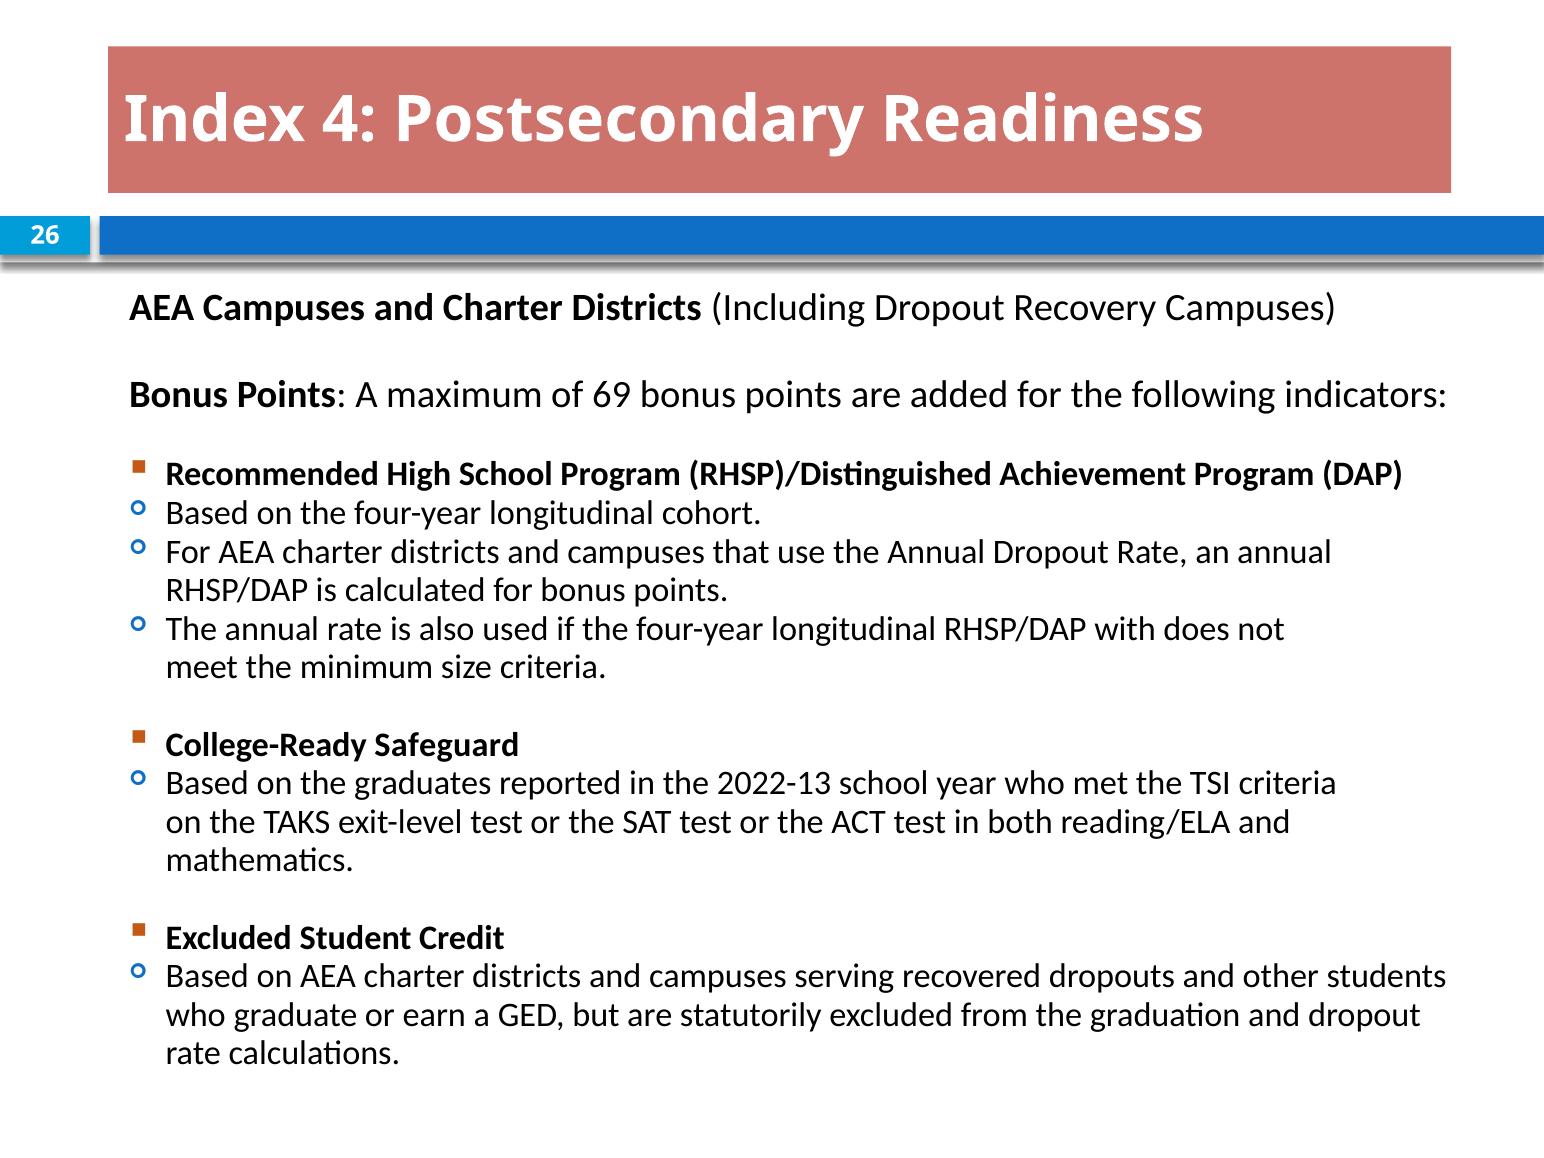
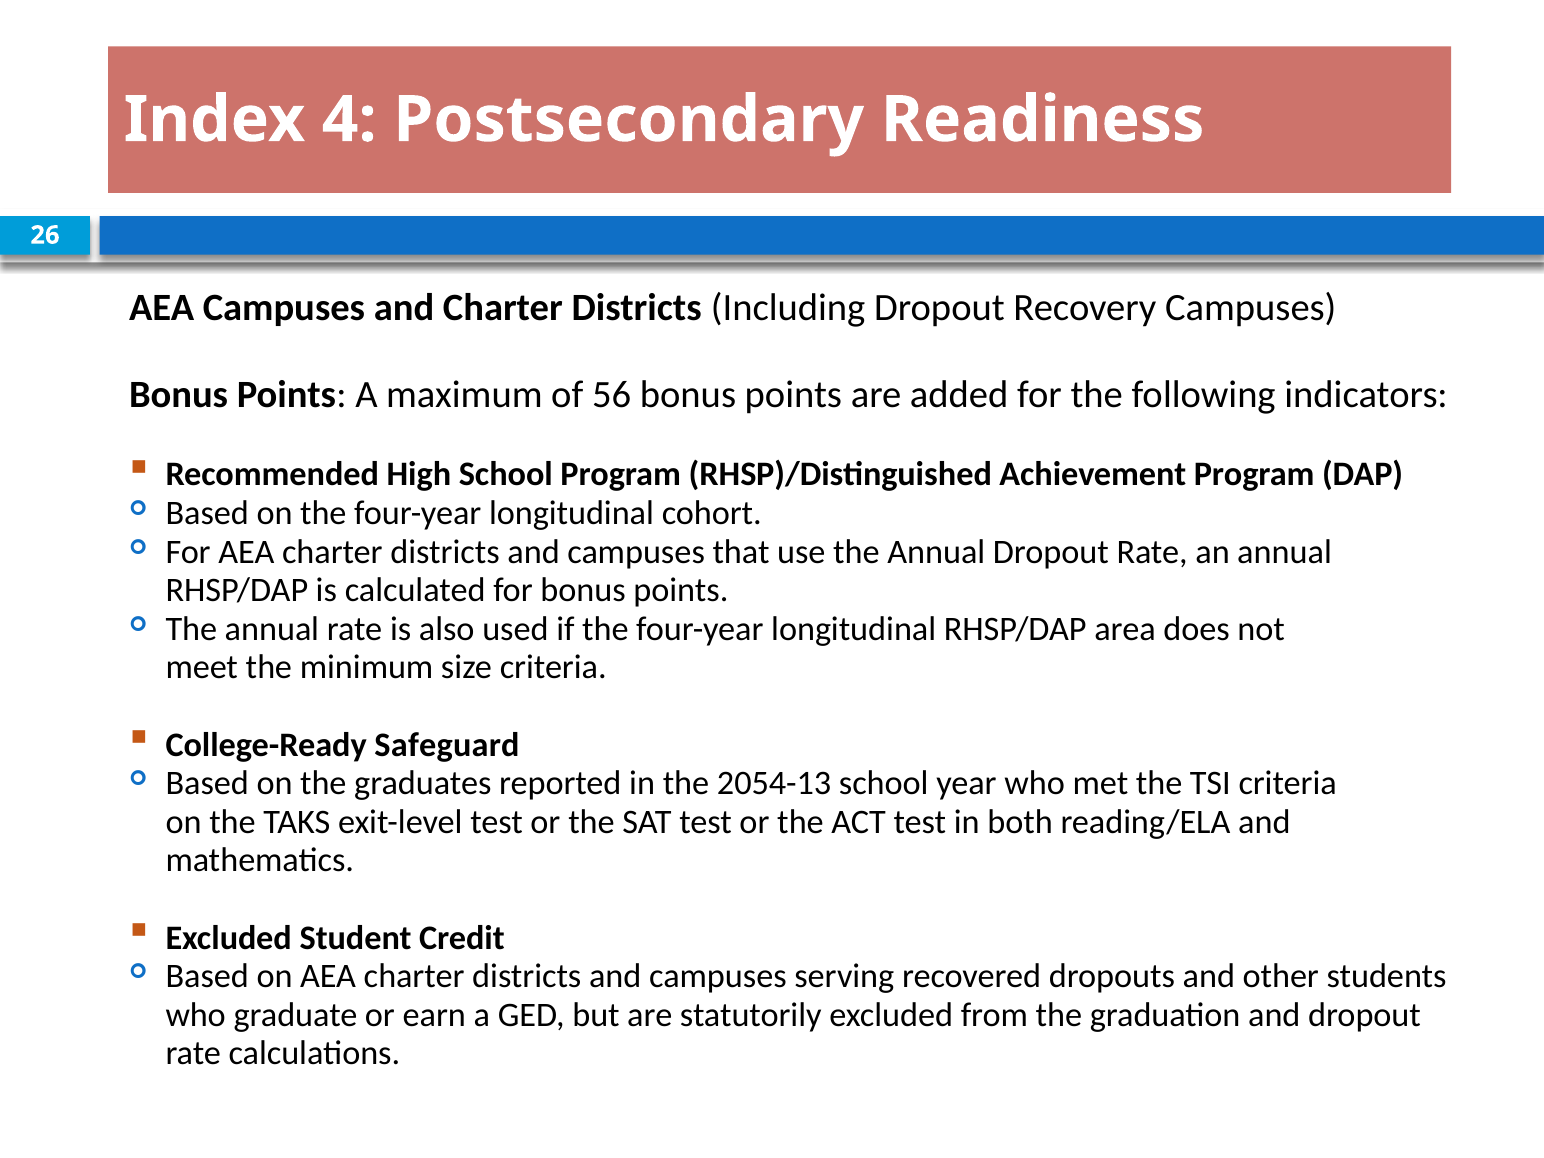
69: 69 -> 56 (612, 395)
with: with -> area (1125, 629)
2022-13: 2022-13 -> 2054-13 (774, 783)
